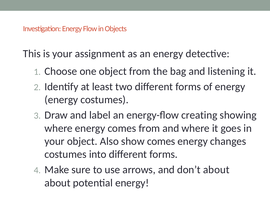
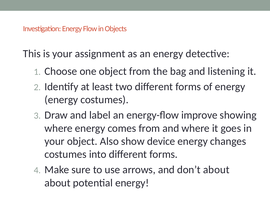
creating: creating -> improve (199, 115)
show comes: comes -> device (161, 141)
